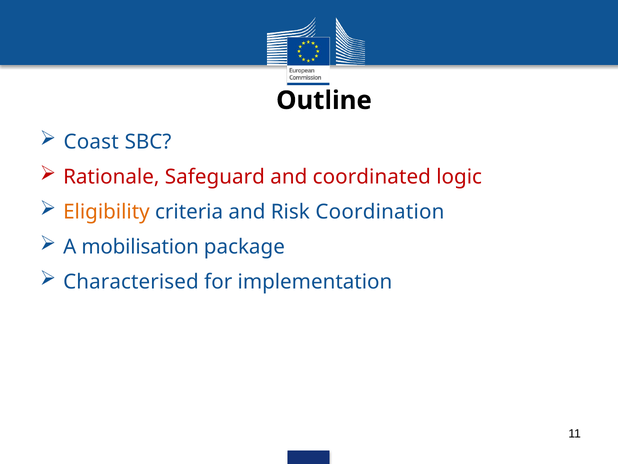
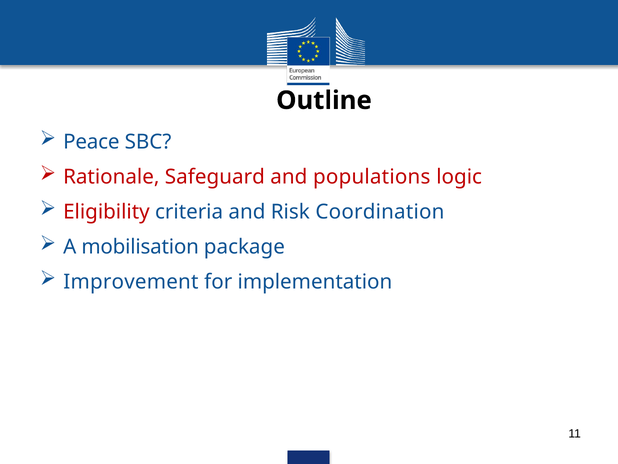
Coast: Coast -> Peace (91, 142)
coordinated: coordinated -> populations (372, 177)
Eligibility colour: orange -> red (106, 212)
Characterised: Characterised -> Improvement (131, 282)
